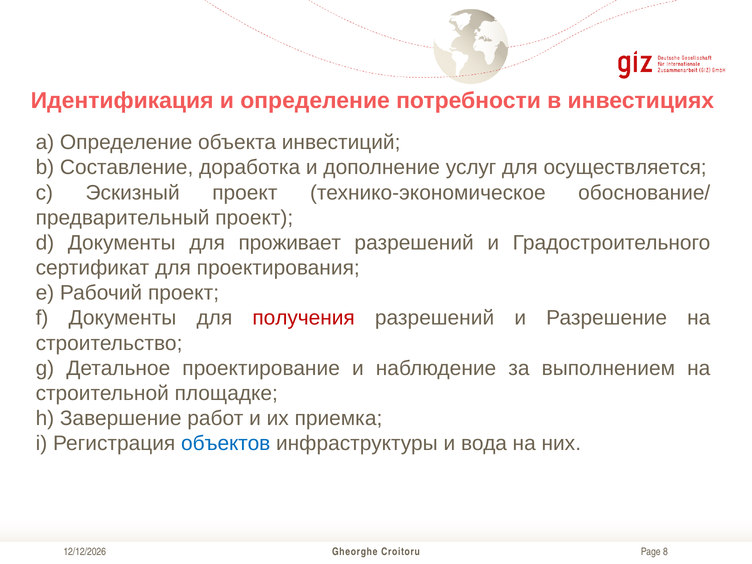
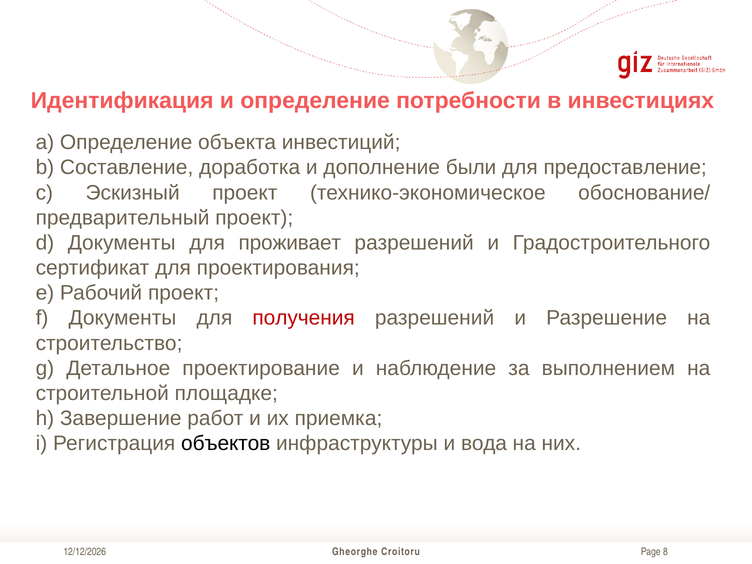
услуг: услуг -> были (471, 168)
осуществляется: осуществляется -> предоставление (625, 168)
объектов colour: blue -> black (226, 443)
